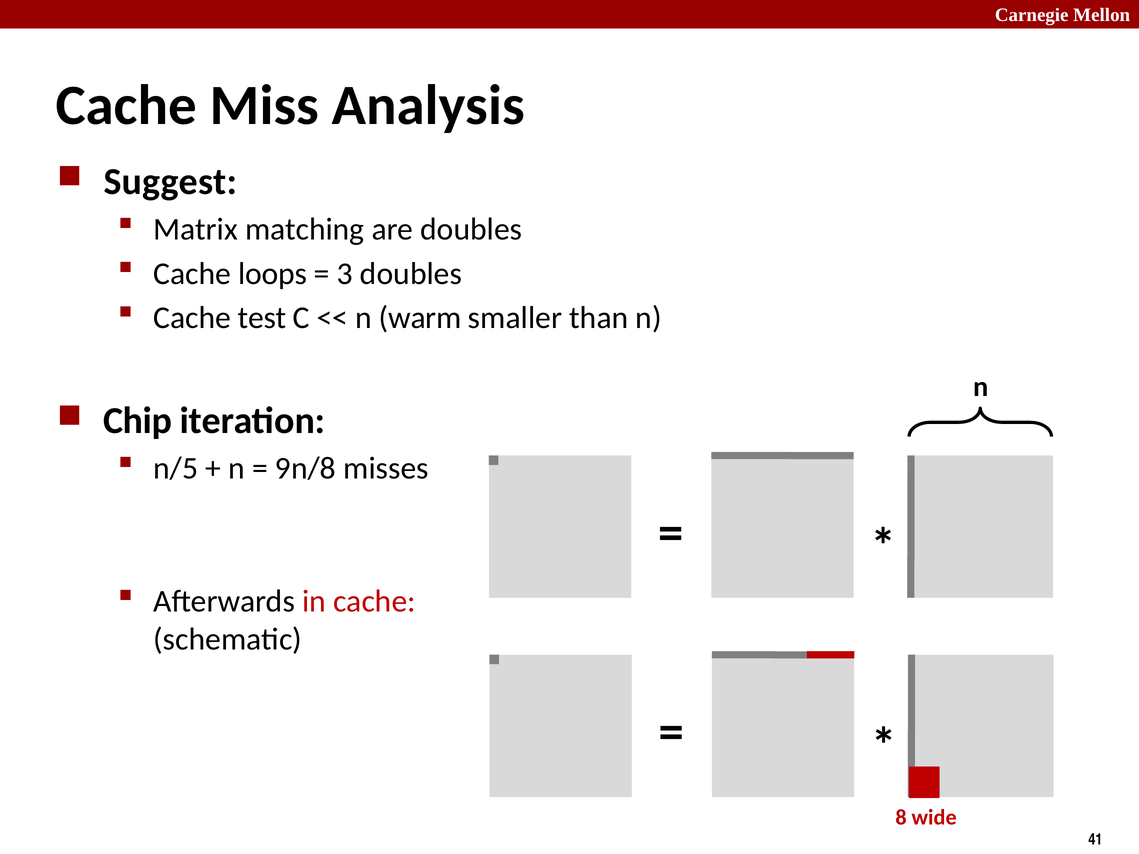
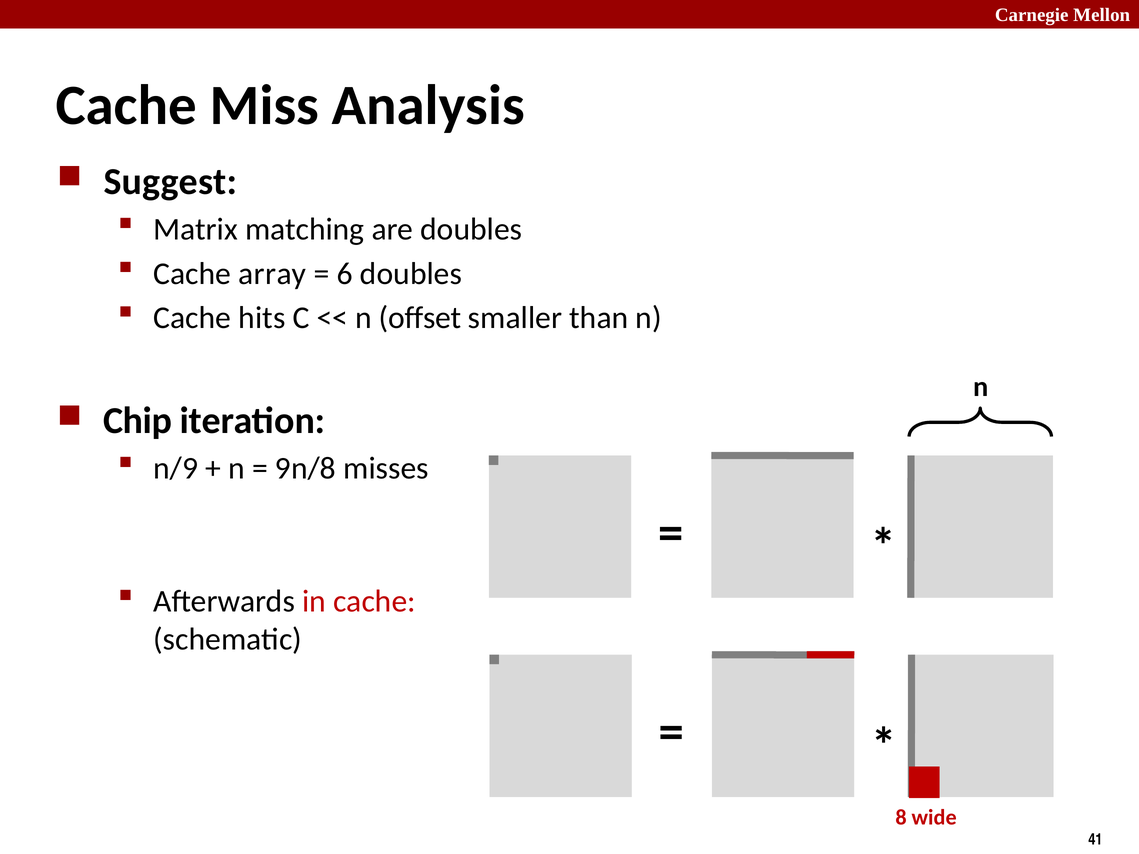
loops: loops -> array (272, 274)
3: 3 -> 6 (345, 274)
test: test -> hits (262, 318)
warm: warm -> offset (420, 318)
n/5: n/5 -> n/9 (176, 469)
